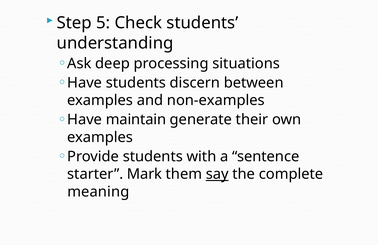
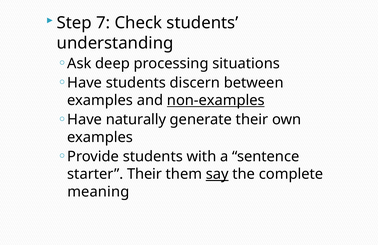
5: 5 -> 7 (103, 23)
non-examples underline: none -> present (216, 101)
maintain: maintain -> naturally (136, 120)
starter Mark: Mark -> Their (145, 175)
